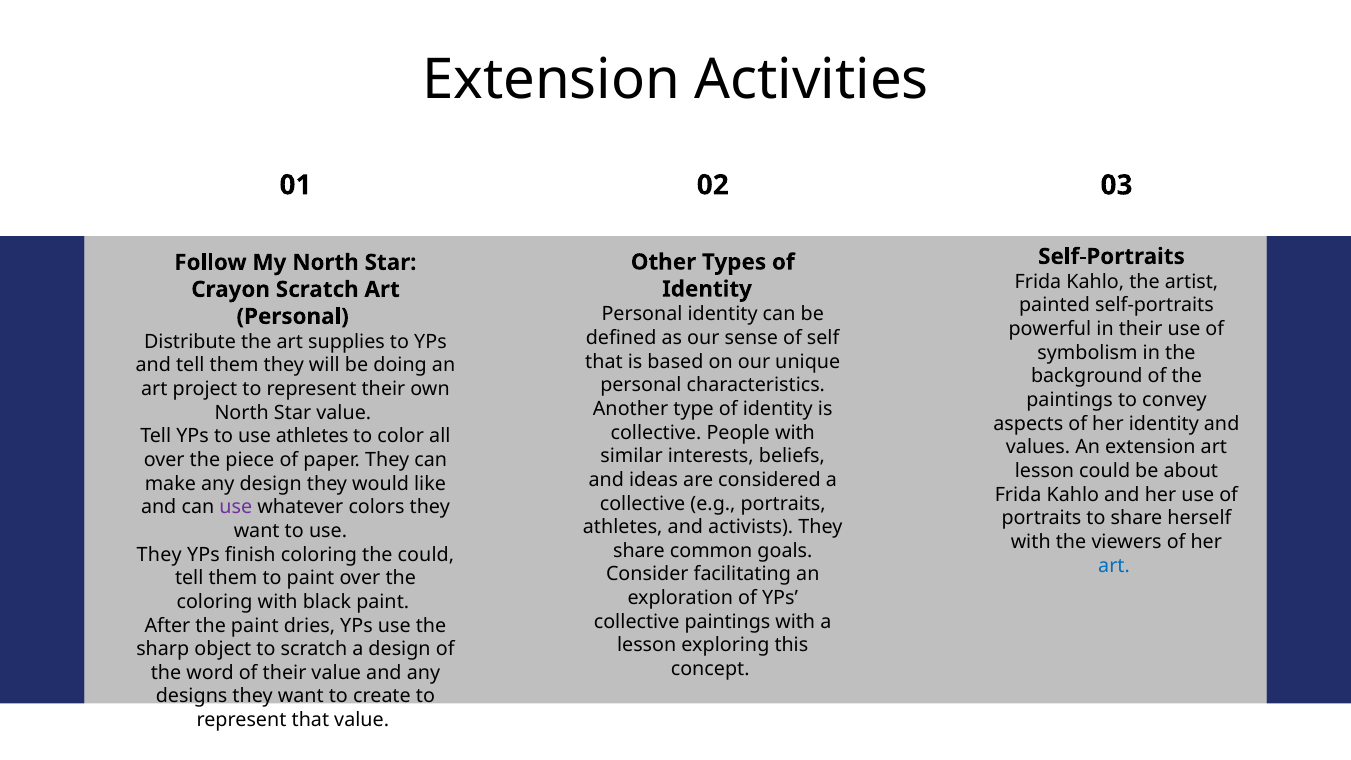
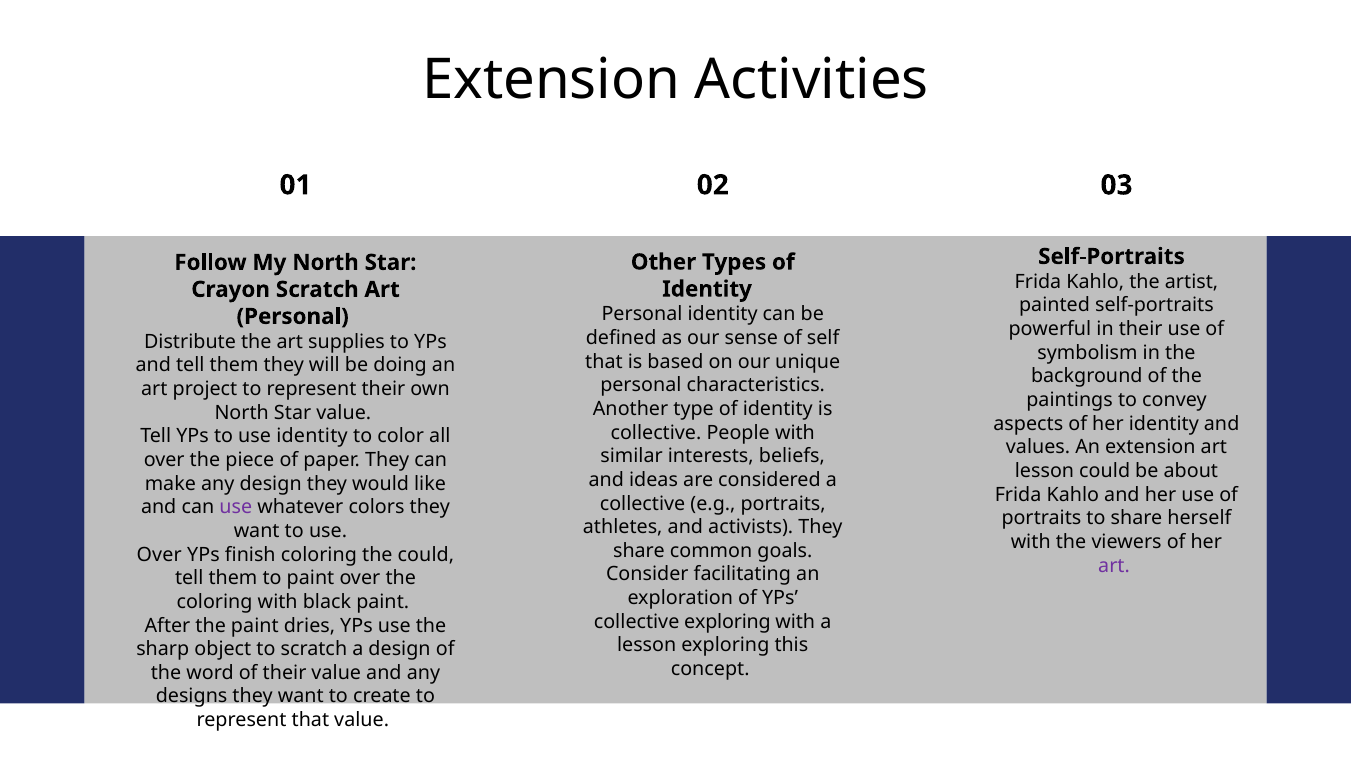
use athletes: athletes -> identity (312, 436)
They: They -> Over (159, 554)
art colour: blue -> purple (1114, 566)
collective paintings: paintings -> exploring (727, 622)
